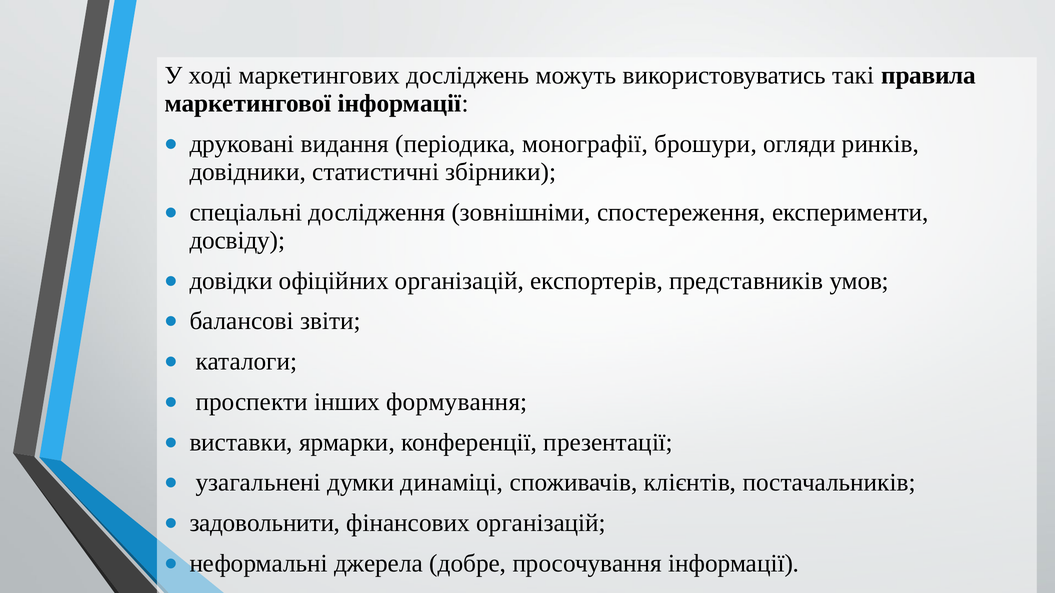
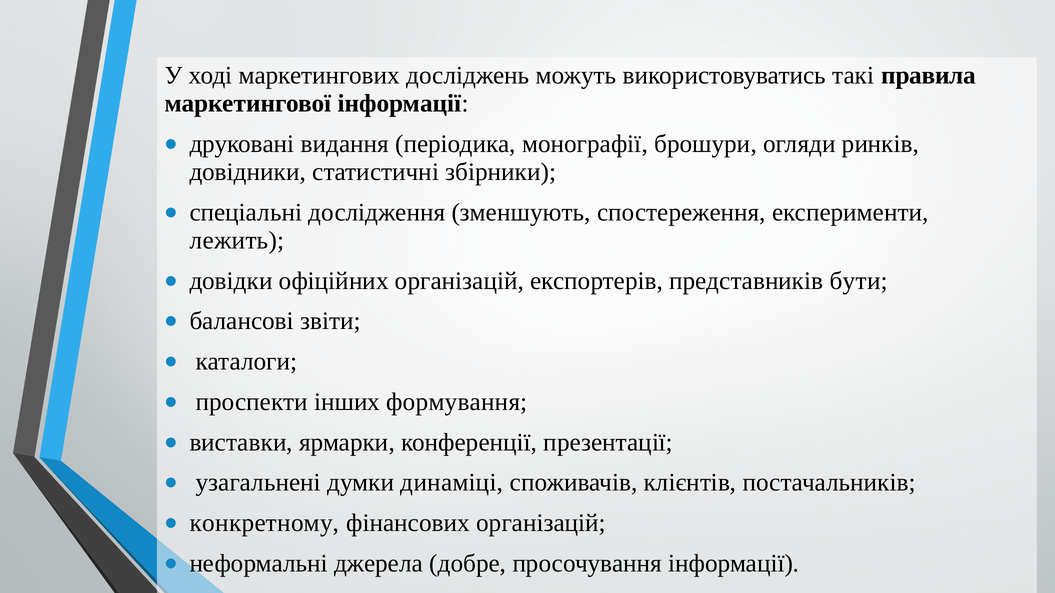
зовнішніми: зовнішніми -> зменшують (521, 212)
досвіду: досвіду -> лежить (237, 241)
умов: умов -> бути (859, 281)
задовольнити: задовольнити -> конкретному (265, 523)
